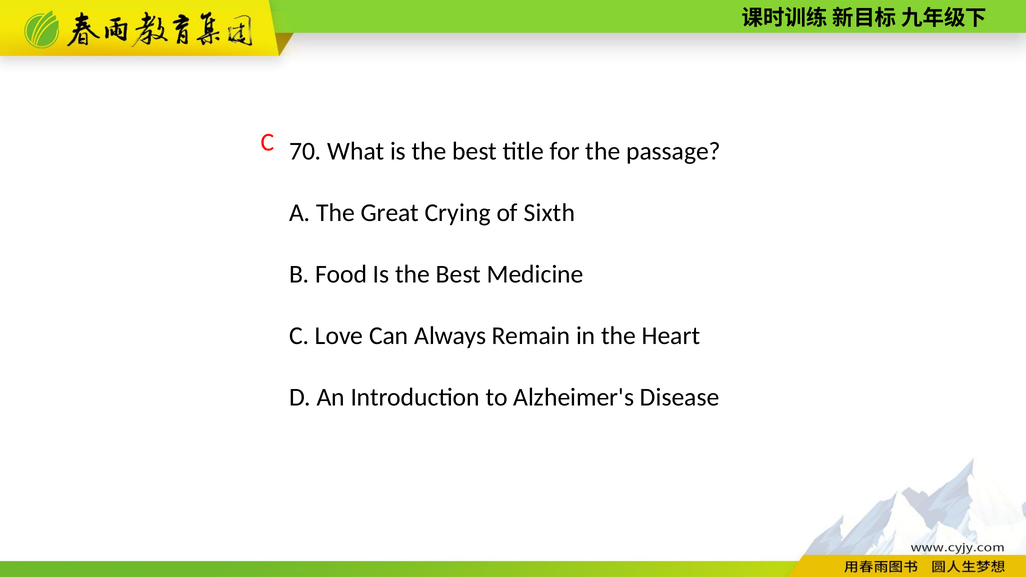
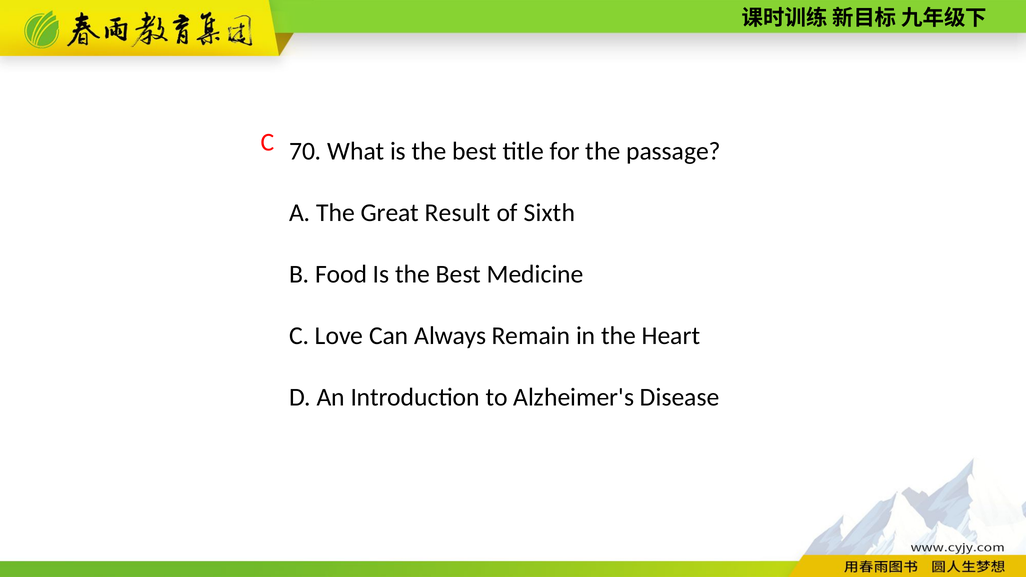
Crying: Crying -> Result (458, 213)
